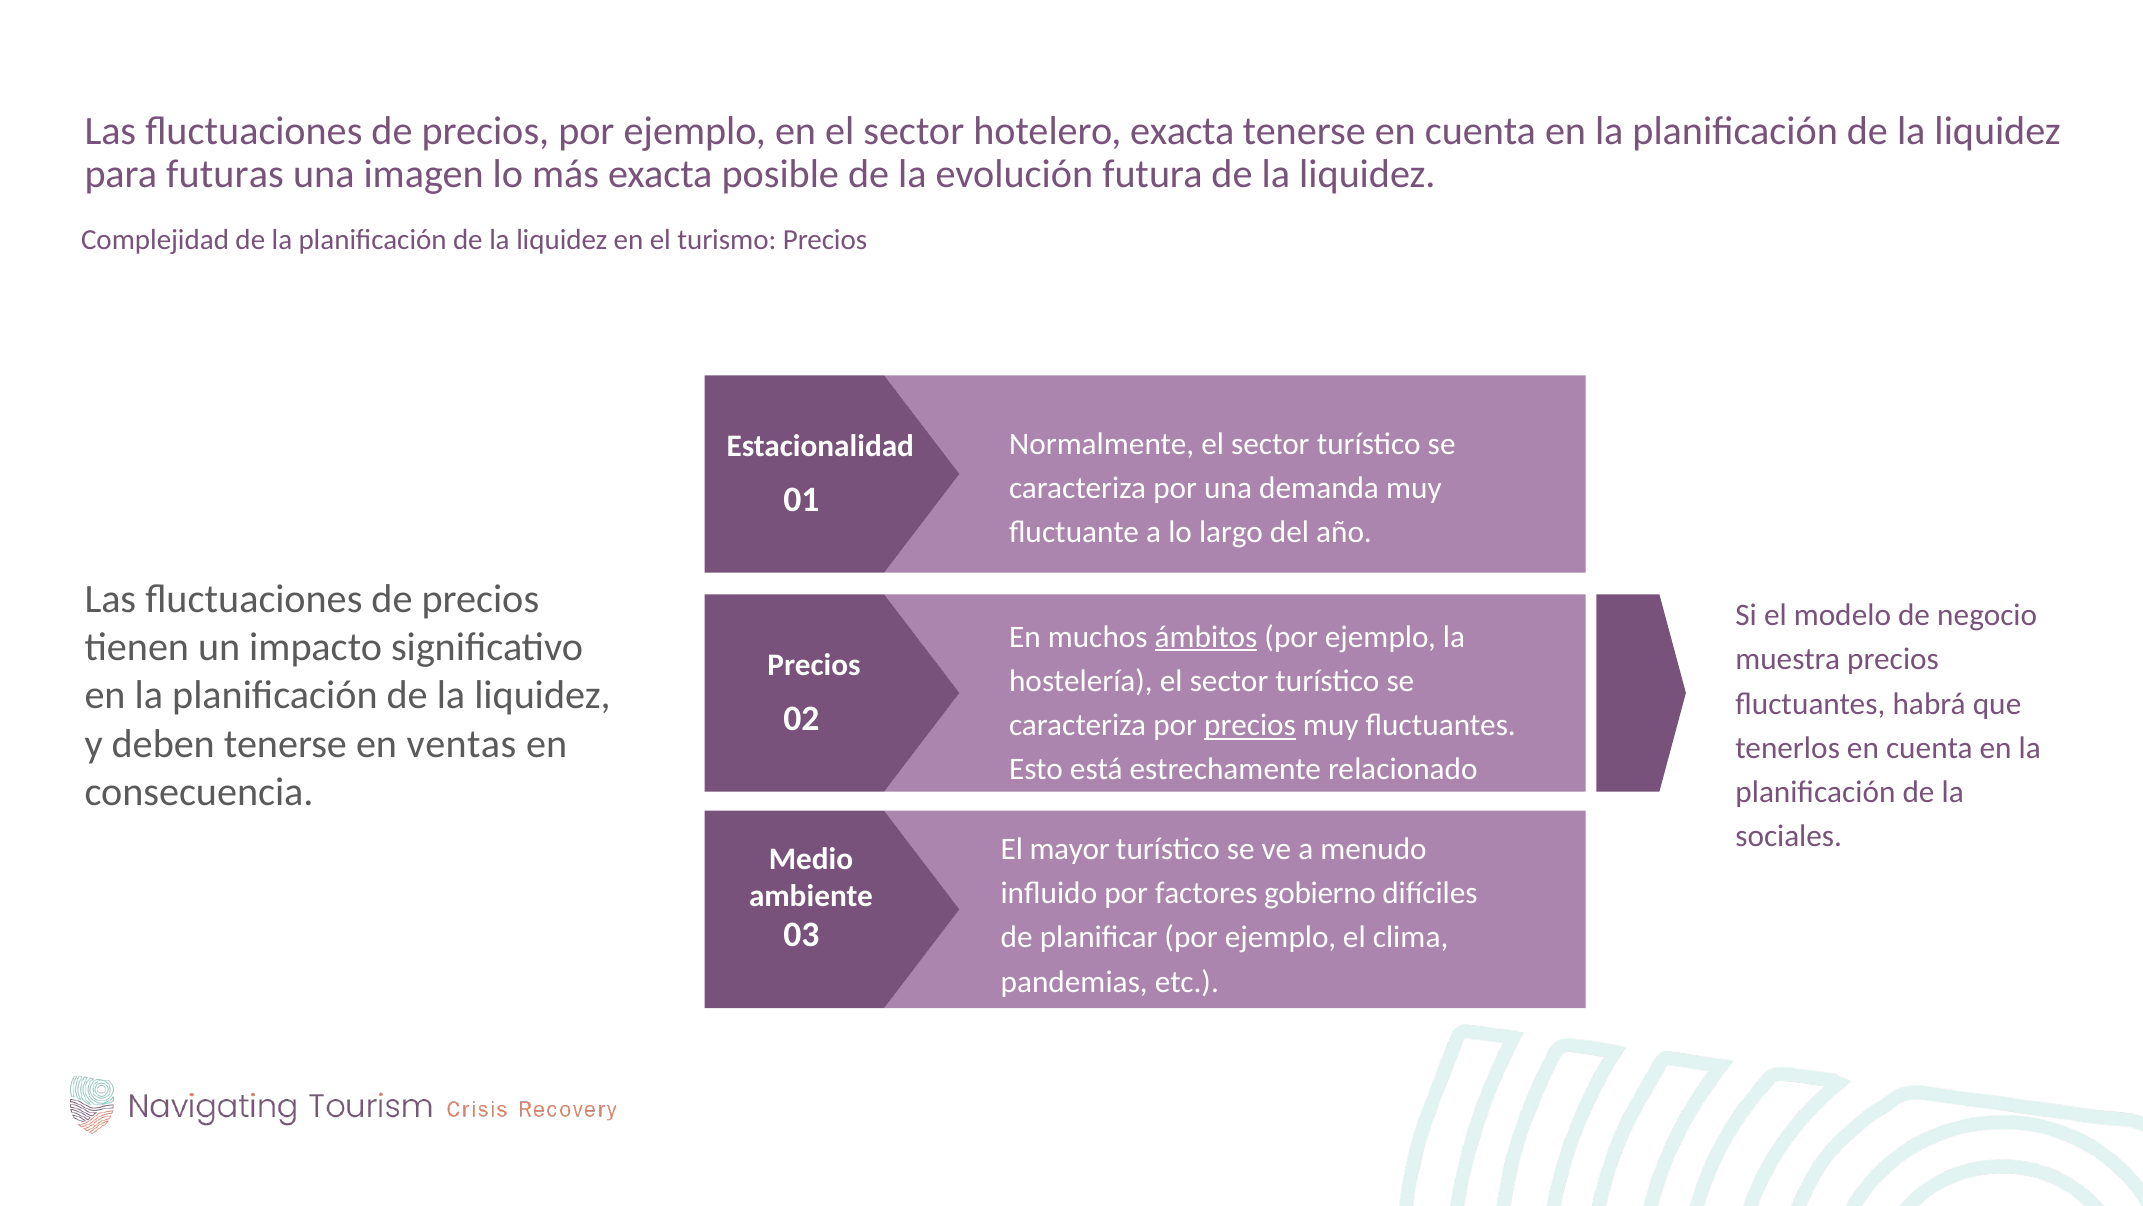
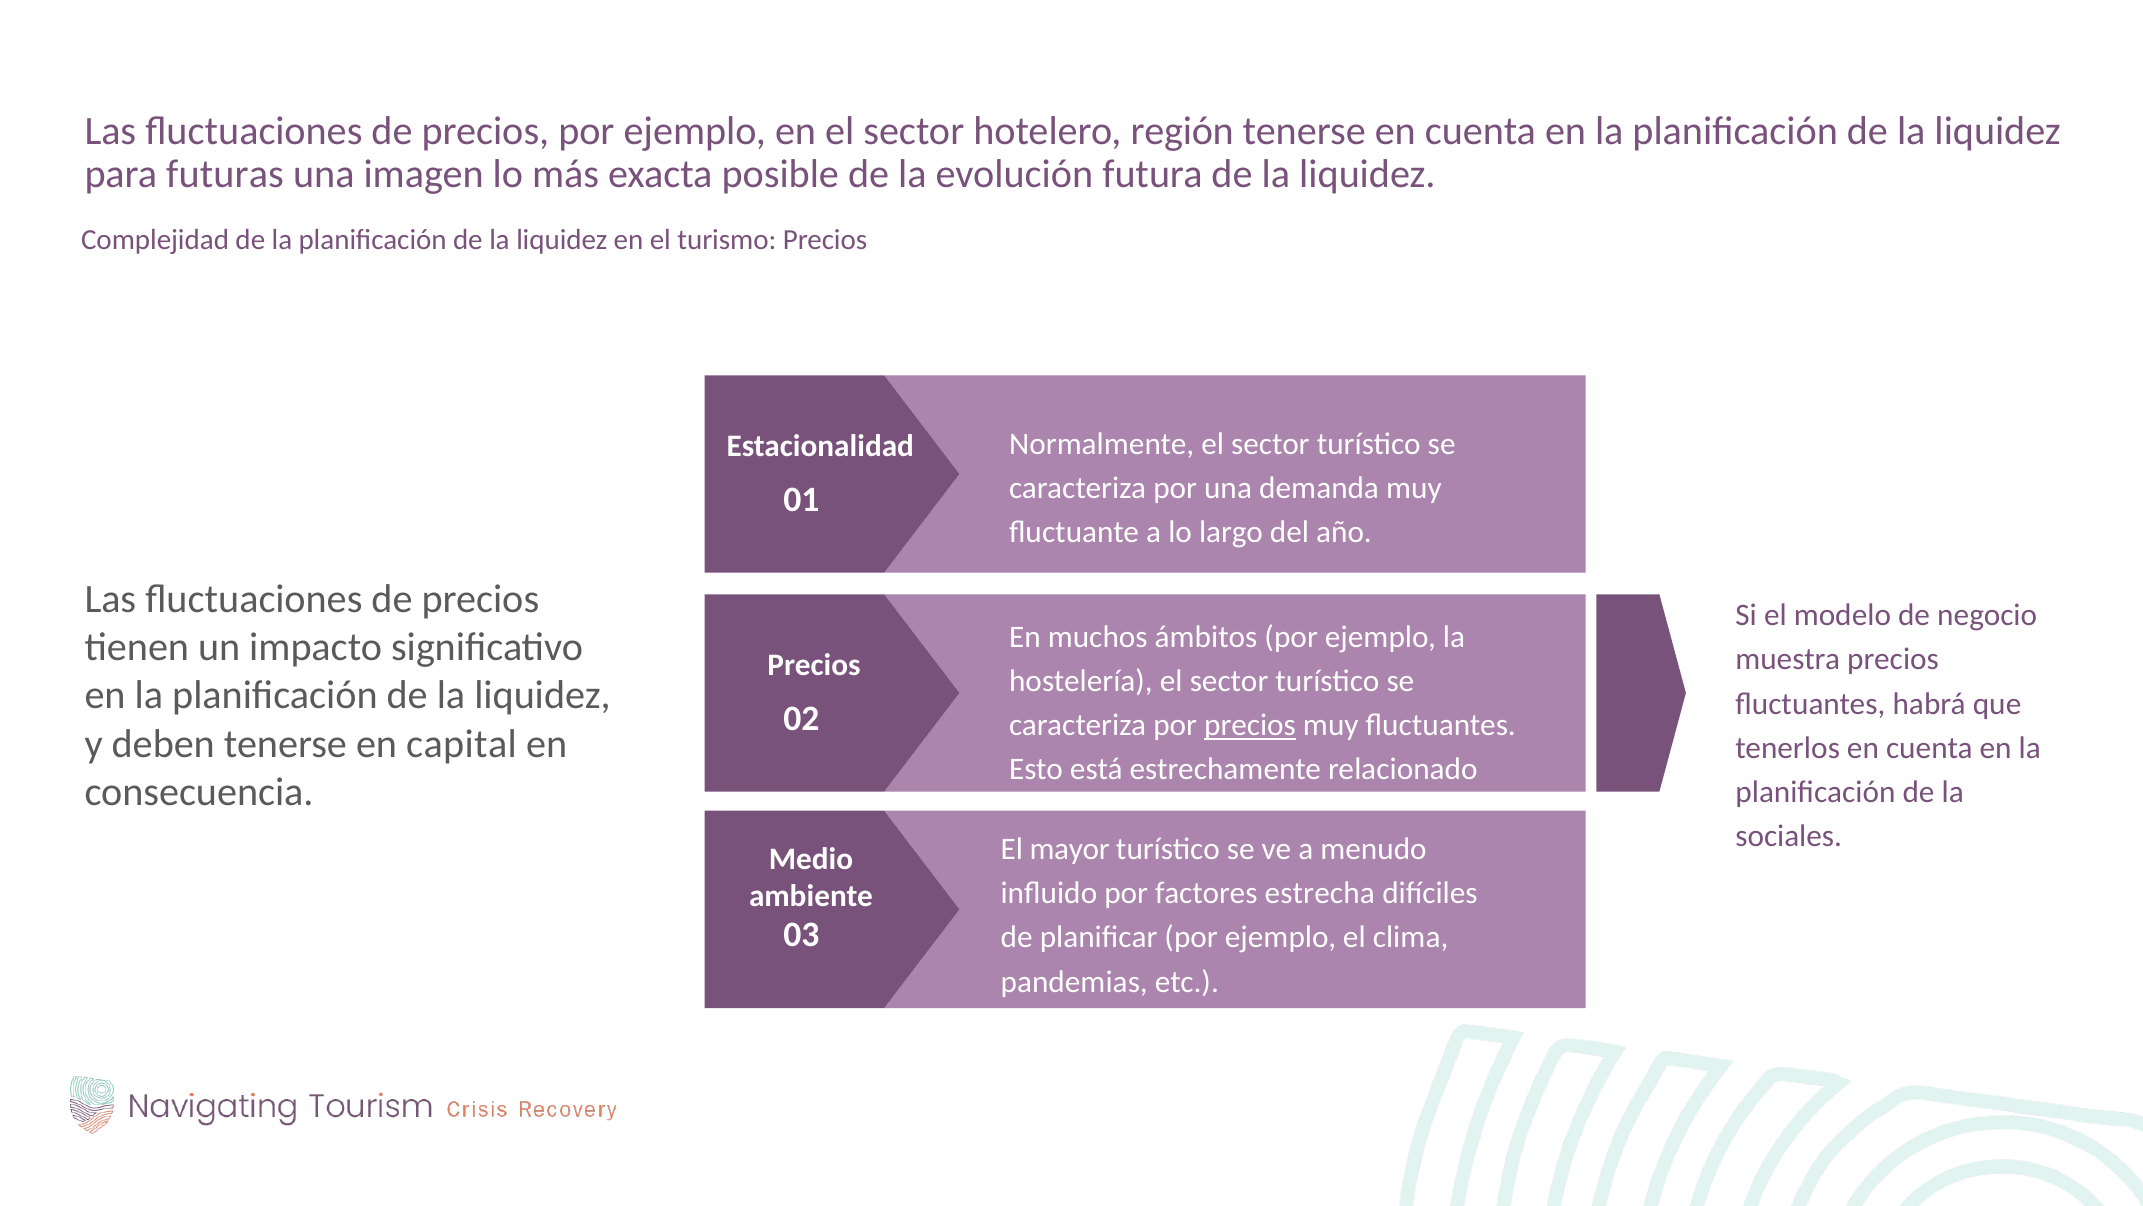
hotelero exacta: exacta -> región (1182, 131)
ámbitos underline: present -> none (1206, 636)
ventas: ventas -> capital (462, 744)
gobierno: gobierno -> estrecha (1320, 893)
